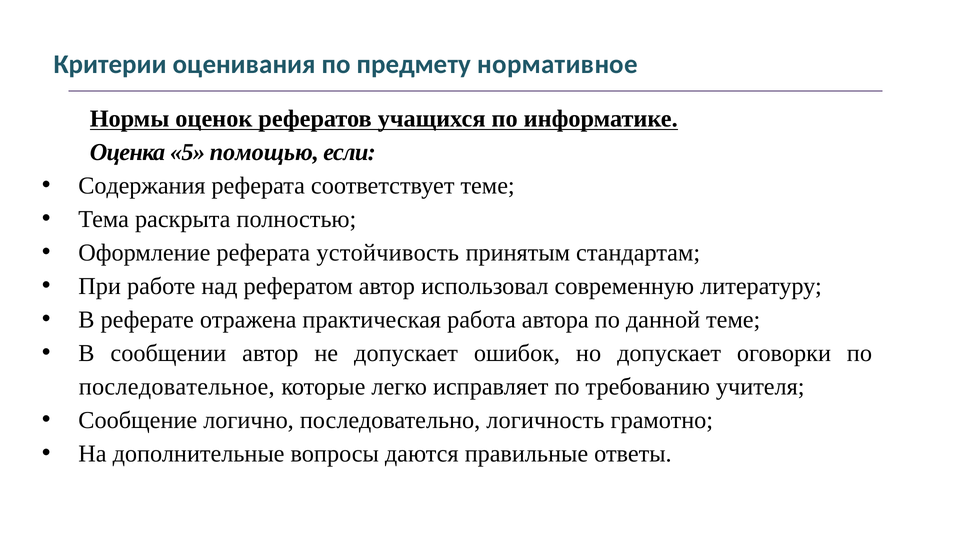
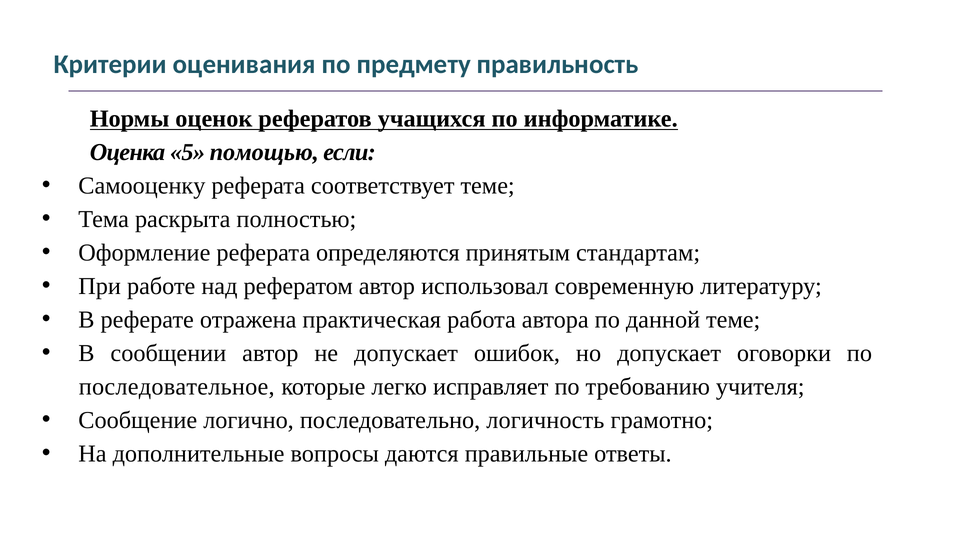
нормативное: нормативное -> правильность (558, 64)
Содержания: Содержания -> Самооценку (142, 186)
устойчивость: устойчивость -> определяются (388, 253)
